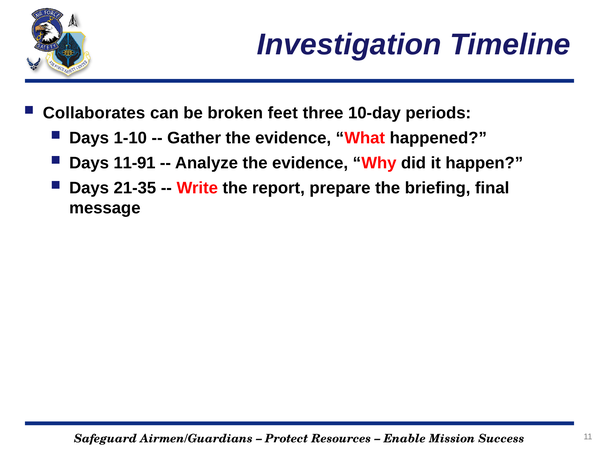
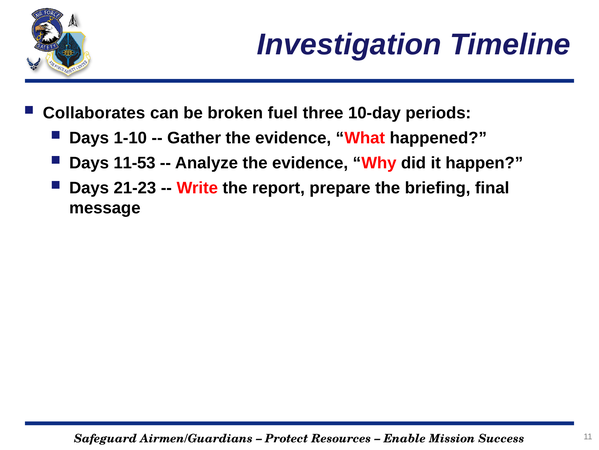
feet: feet -> fuel (283, 113)
11-91: 11-91 -> 11-53 (135, 163)
21-35: 21-35 -> 21-23 (135, 188)
